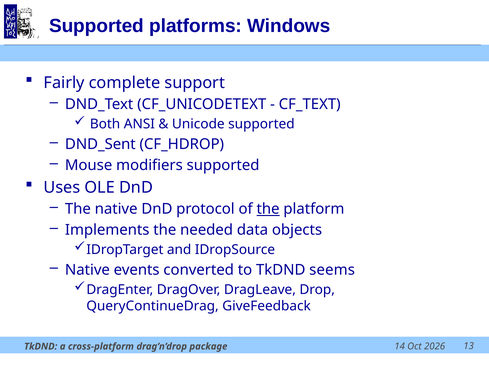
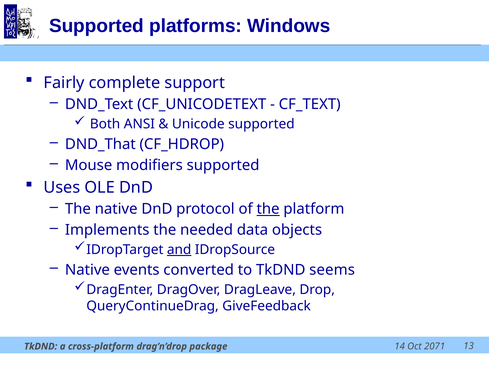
DND_Sent: DND_Sent -> DND_That (100, 144)
and underline: none -> present (179, 249)
2026: 2026 -> 2071 (435, 346)
